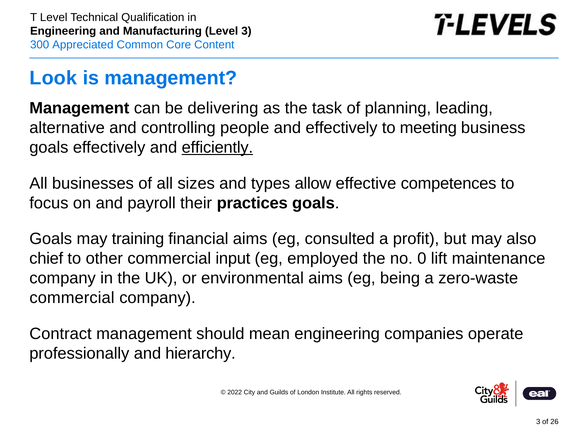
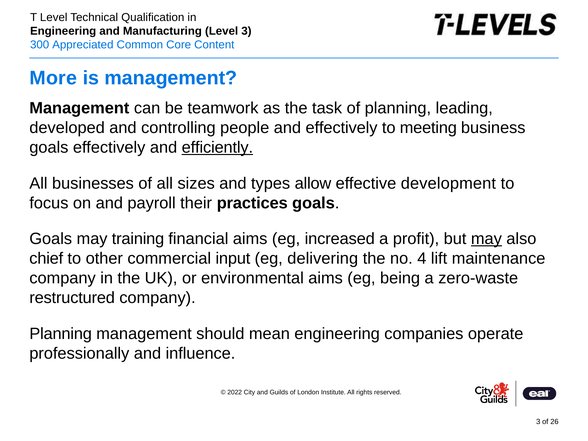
Look: Look -> More (53, 78)
delivering: delivering -> teamwork (223, 108)
alternative: alternative -> developed (67, 128)
competences: competences -> development (448, 183)
consulted: consulted -> increased (340, 239)
may underline: none -> present (486, 239)
employed: employed -> delivering (323, 259)
0: 0 -> 4 (422, 259)
commercial: commercial -> restructured (72, 298)
Contract: Contract -> Planning (61, 334)
hierarchy: hierarchy -> influence (200, 353)
